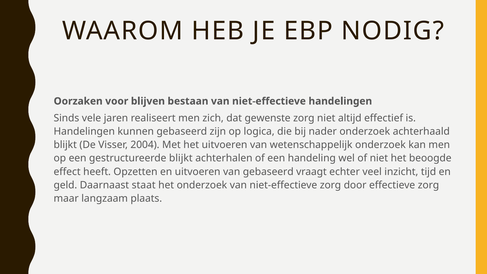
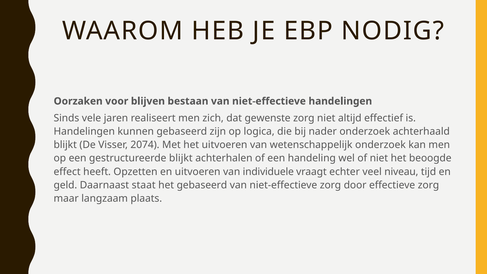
2004: 2004 -> 2074 (145, 145)
van gebaseerd: gebaseerd -> individuele (268, 172)
inzicht: inzicht -> niveau (401, 172)
het onderzoek: onderzoek -> gebaseerd (202, 185)
